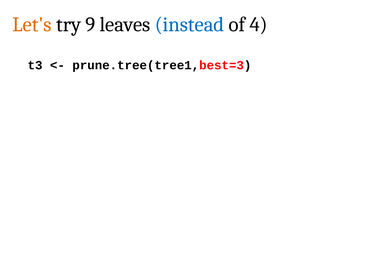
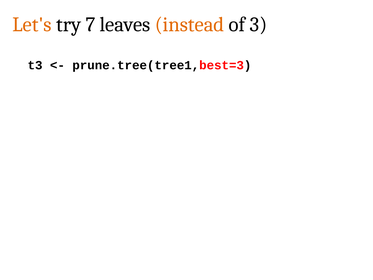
9: 9 -> 7 (90, 25)
instead colour: blue -> orange (190, 25)
4: 4 -> 3 (259, 25)
